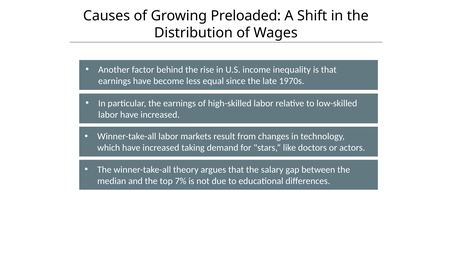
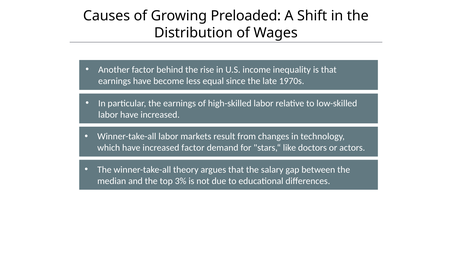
increased taking: taking -> factor (193, 148)
7%: 7% -> 3% (181, 181)
